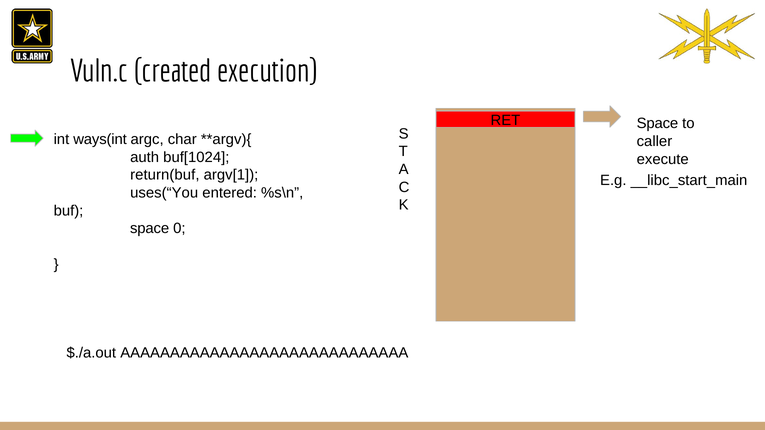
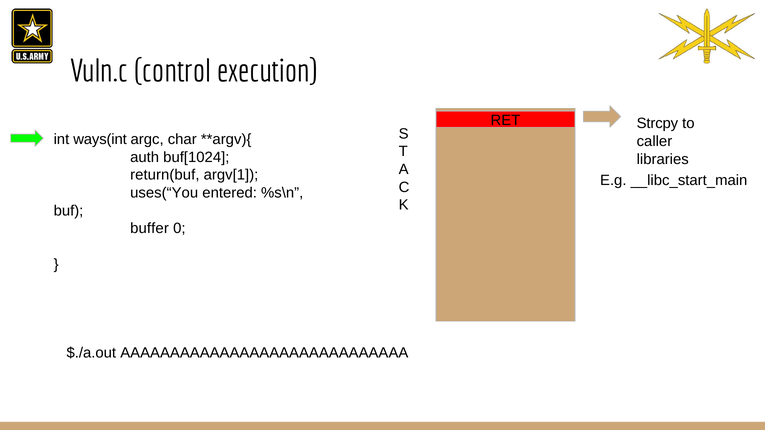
created: created -> control (173, 71)
Space: Space -> Strcpy (657, 124)
execute: execute -> libraries (663, 159)
space: space -> buffer (149, 229)
